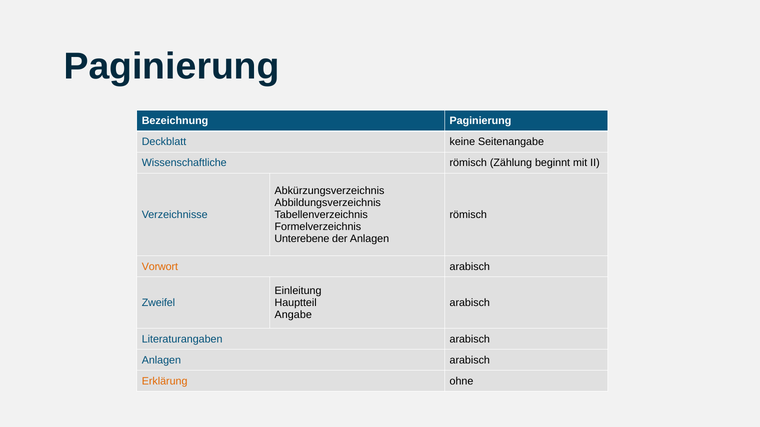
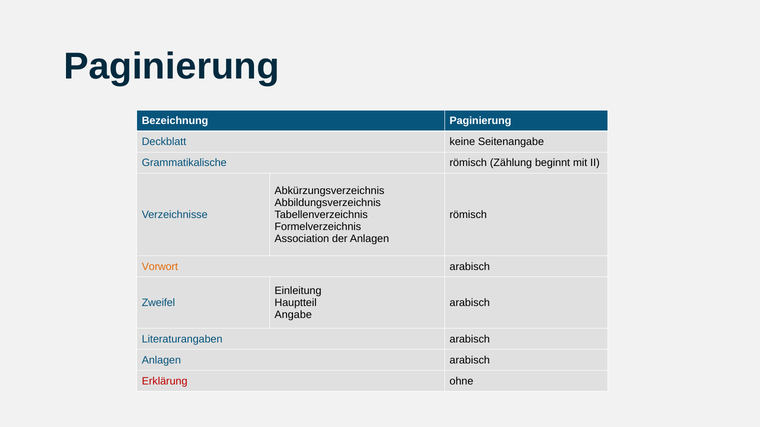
Wissenschaftliche: Wissenschaftliche -> Grammatikalische (184, 163)
Unterebene: Unterebene -> Association (302, 239)
Erklärung colour: orange -> red (165, 381)
